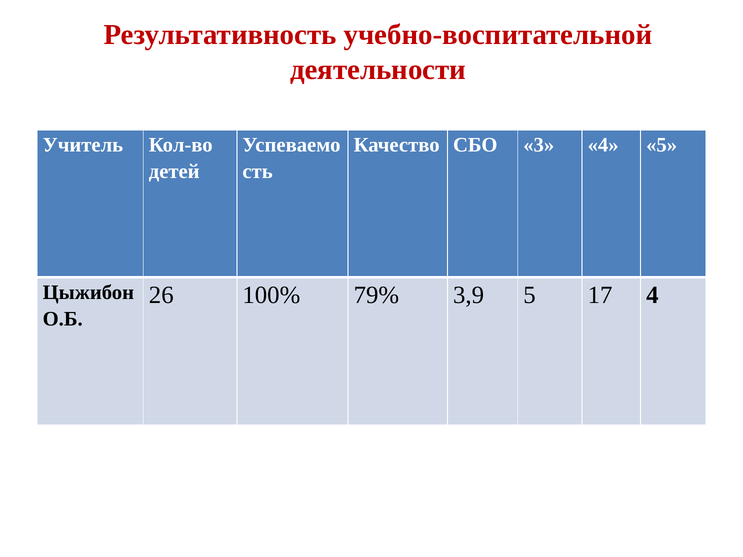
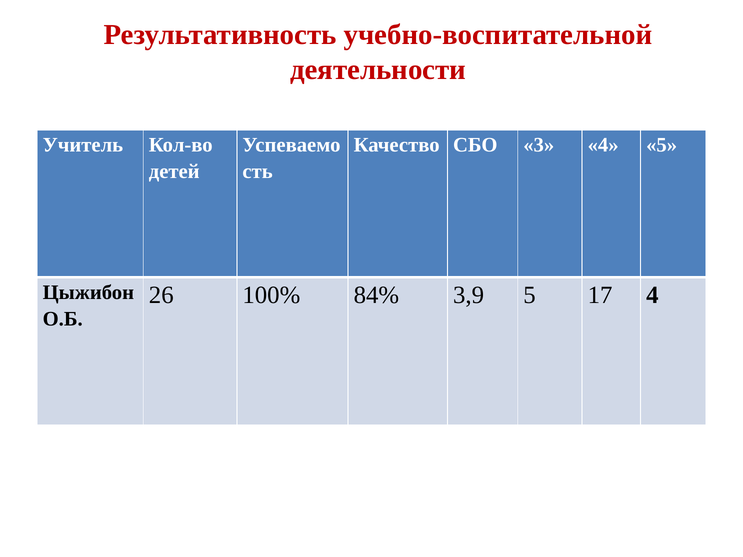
79%: 79% -> 84% (376, 295)
